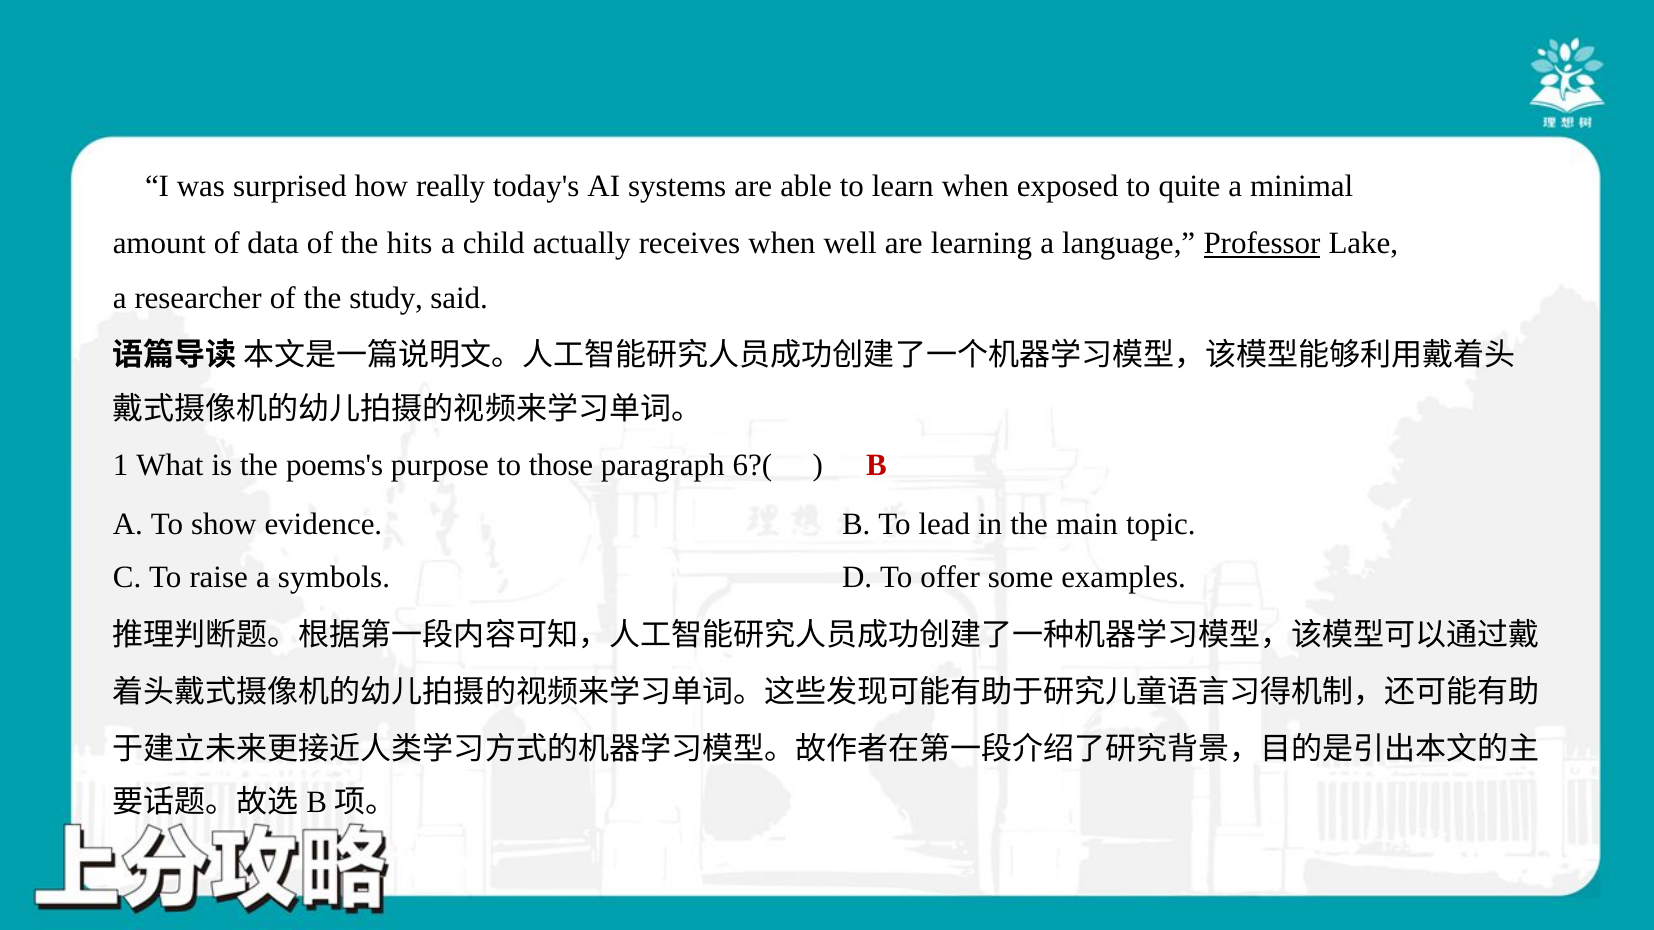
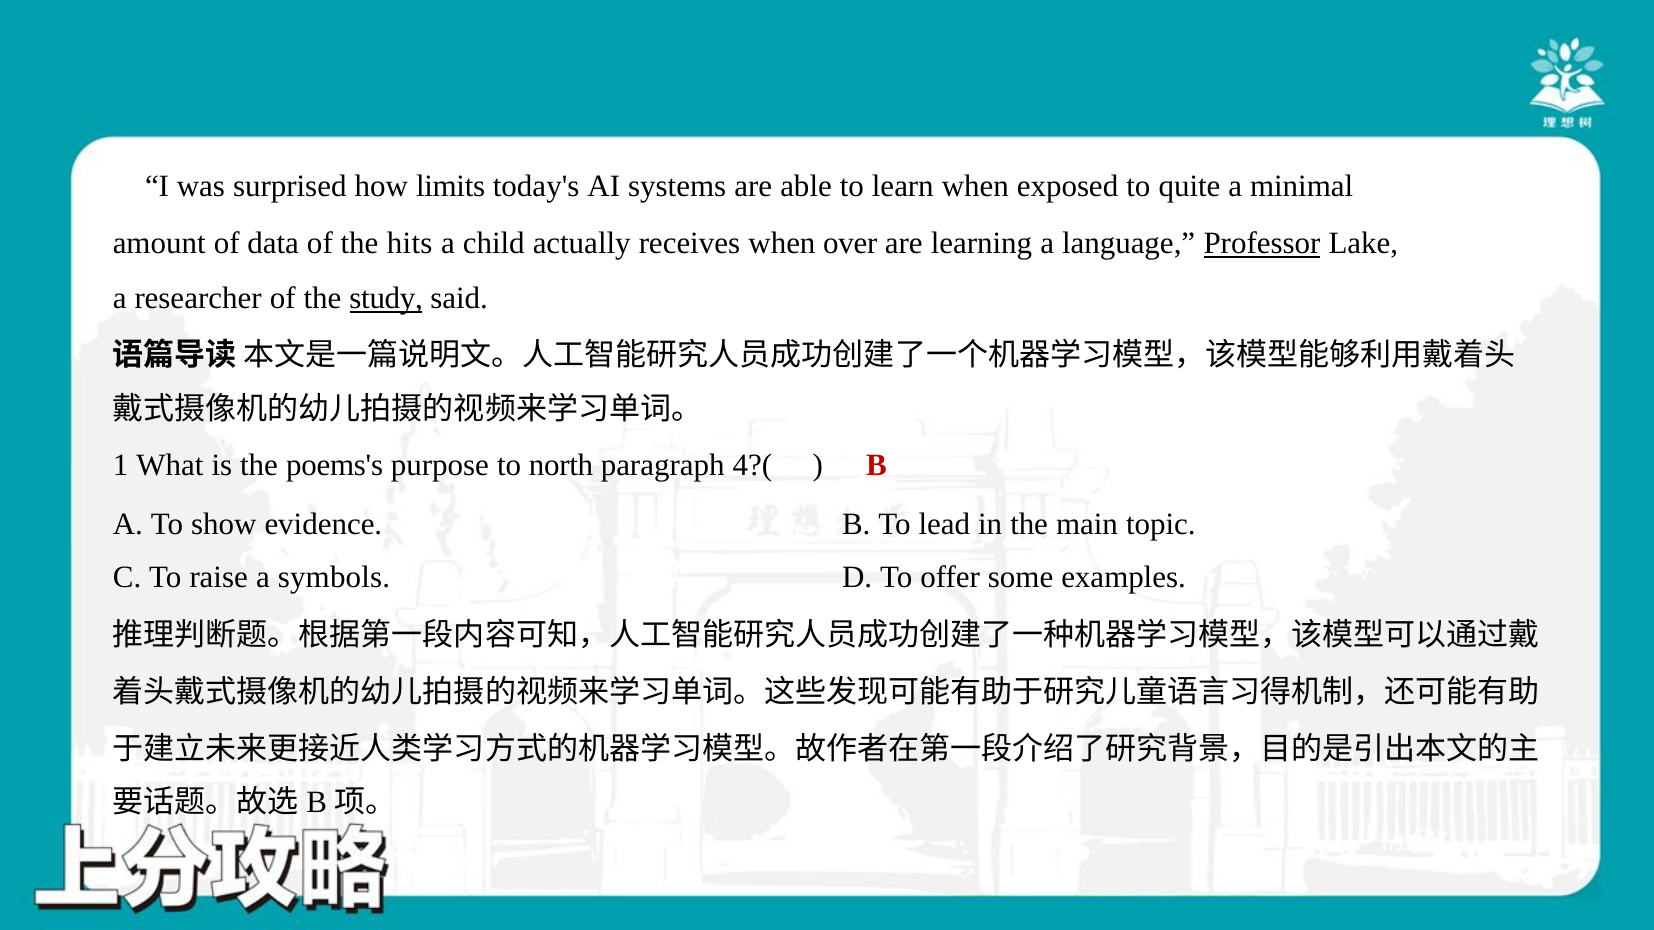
really: really -> limits (451, 187)
well: well -> over (850, 244)
study underline: none -> present (386, 299)
those: those -> north (561, 466)
6?(: 6?( -> 4?( (752, 466)
